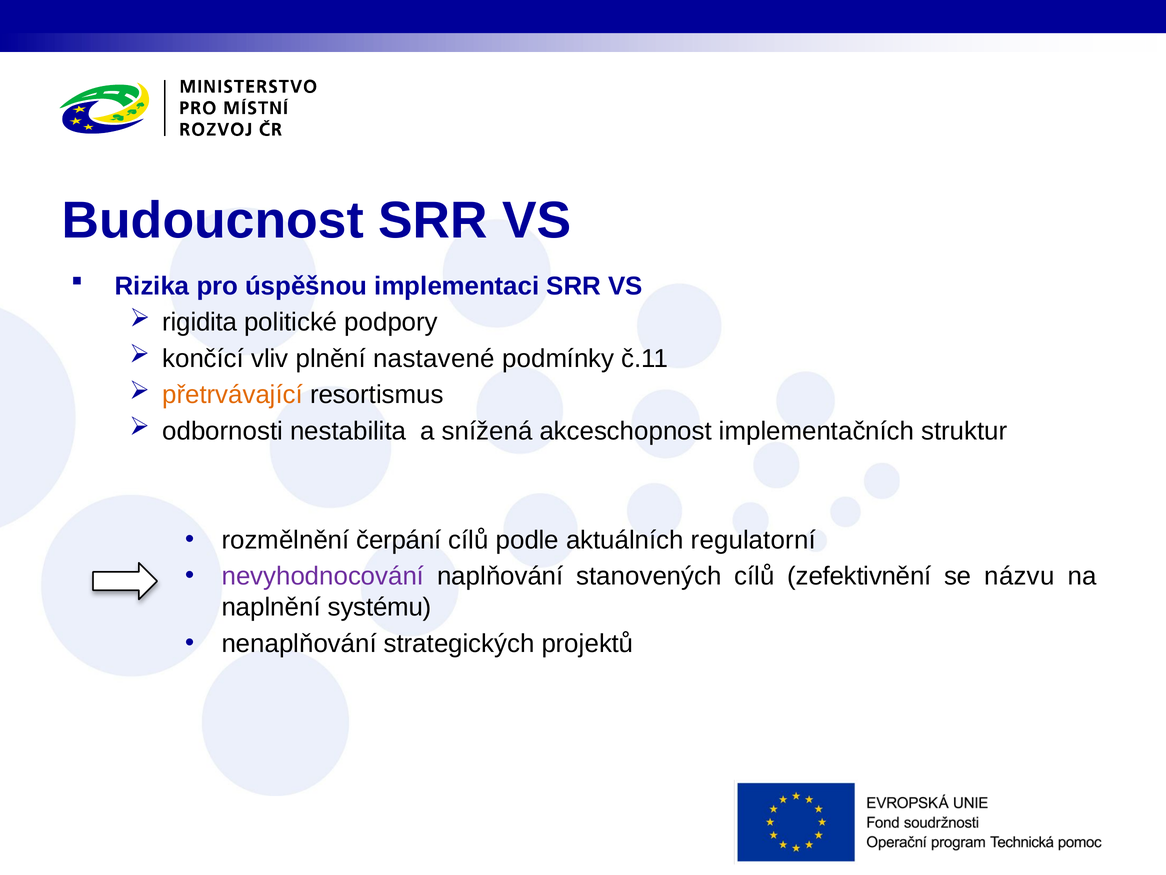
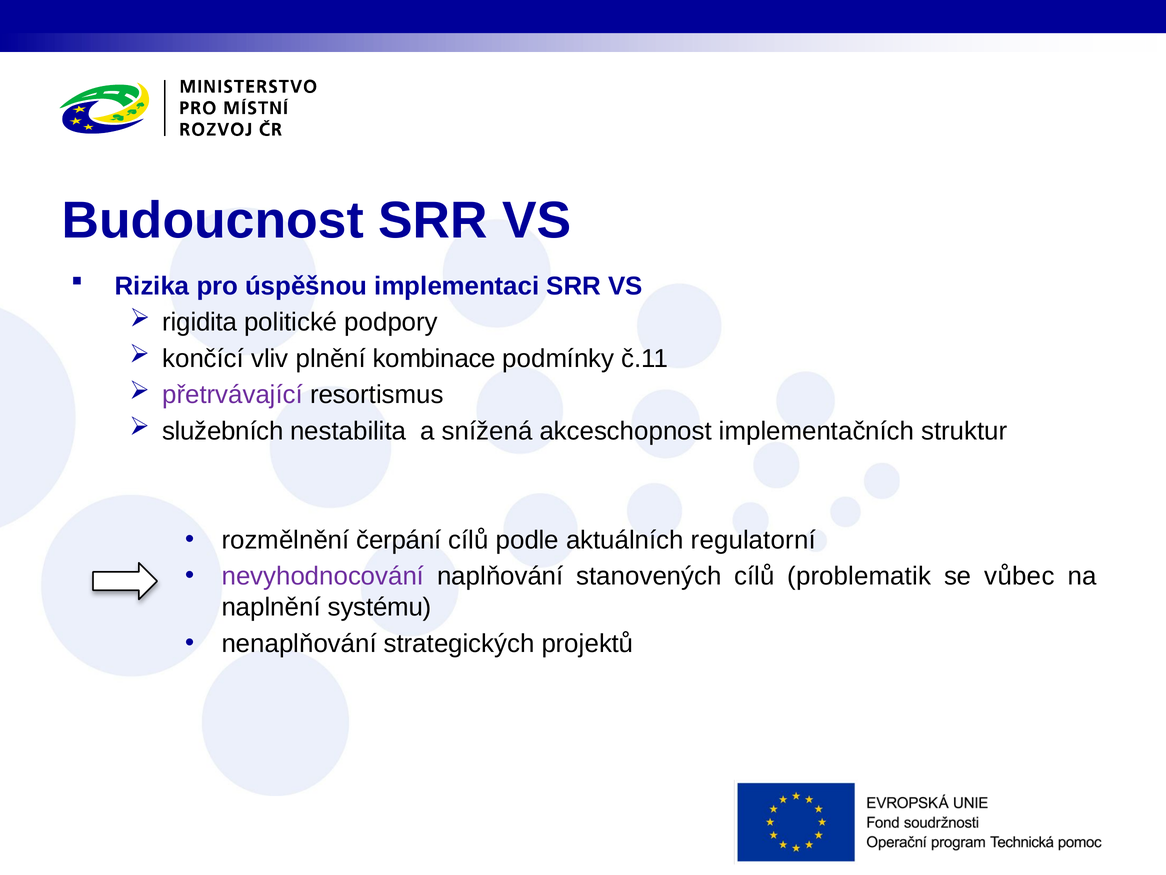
nastavené: nastavené -> kombinace (434, 358)
přetrvávající colour: orange -> purple (233, 395)
odbornosti: odbornosti -> služebních (223, 431)
zefektivnění: zefektivnění -> problematik (859, 576)
názvu: názvu -> vůbec (1020, 576)
